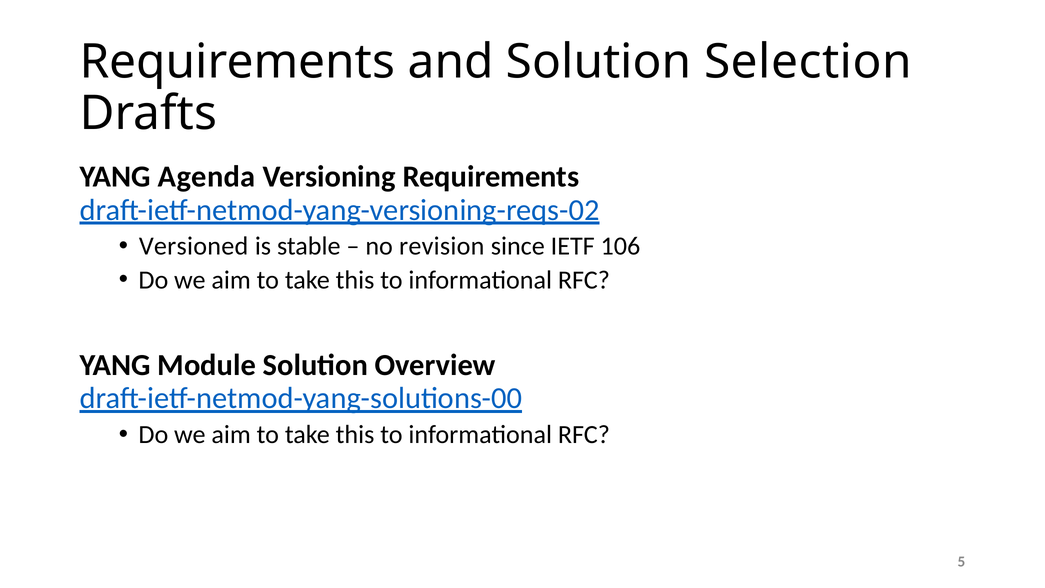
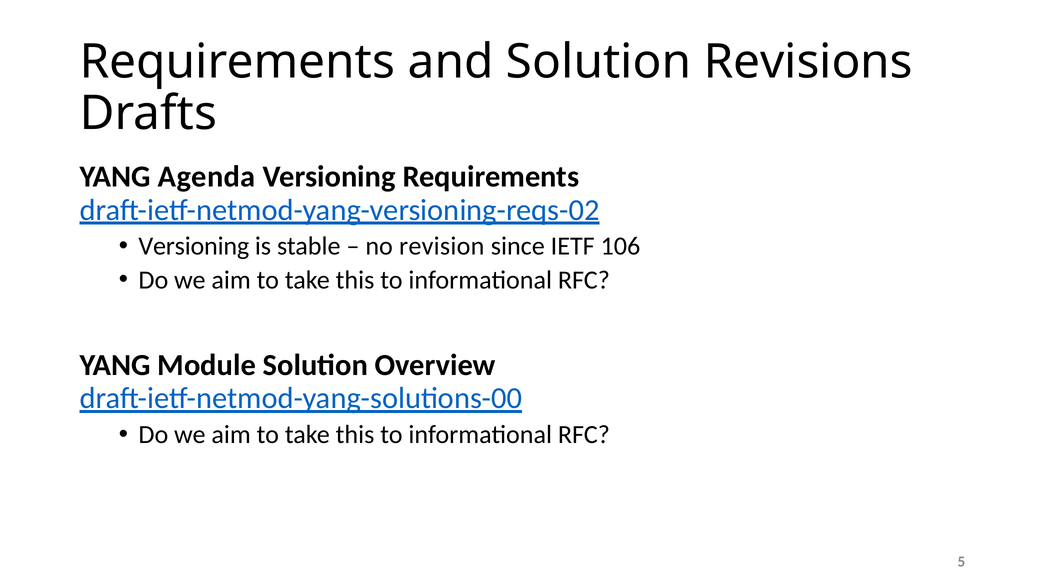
Selection: Selection -> Revisions (808, 62)
Versioned: Versioned -> Versioning (194, 246)
